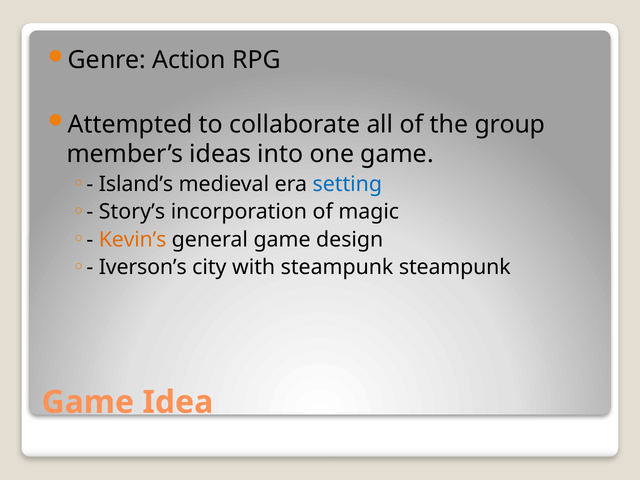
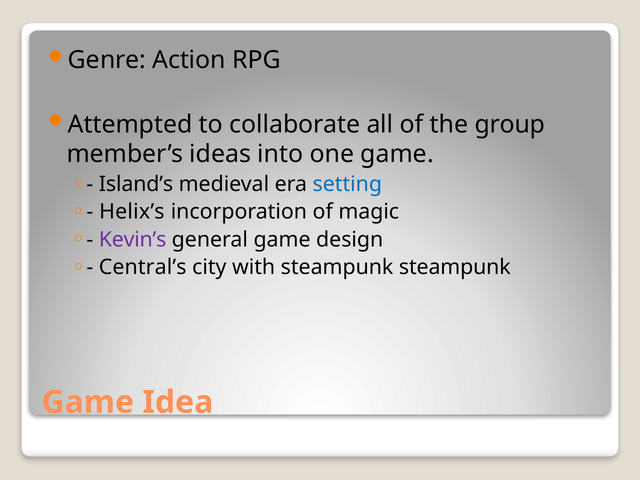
Story’s: Story’s -> Helix’s (132, 212)
Kevin’s colour: orange -> purple (133, 240)
Iverson’s: Iverson’s -> Central’s (143, 267)
